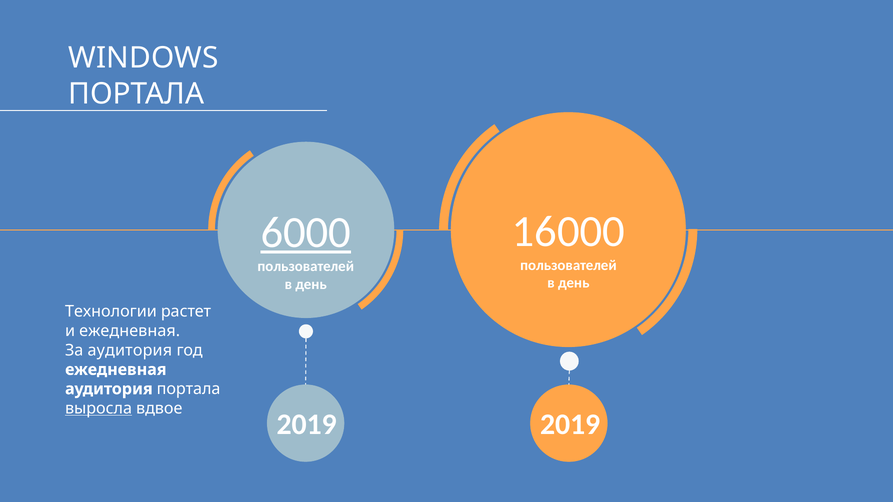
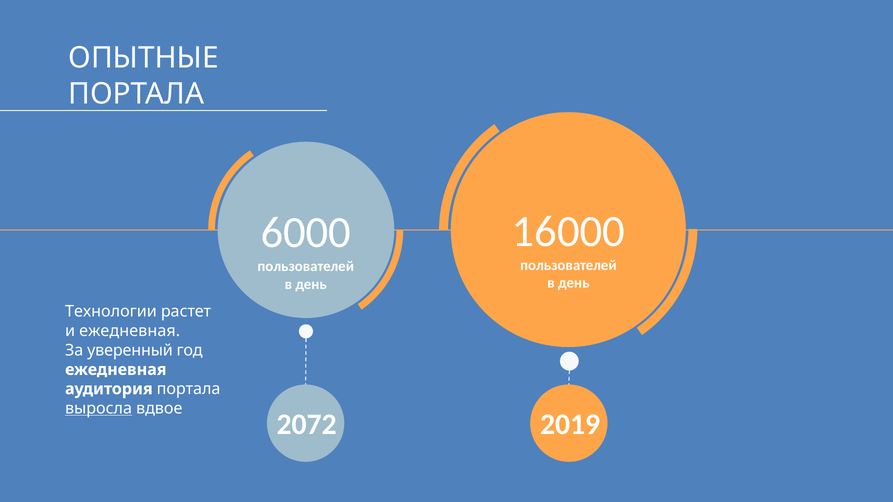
WINDOWS: WINDOWS -> ОПЫТНЫЕ (144, 58)
6000 underline: present -> none (306, 233)
За аудитория: аудитория -> уверенный (130, 350)
2019: 2019 -> 2072 (307, 425)
